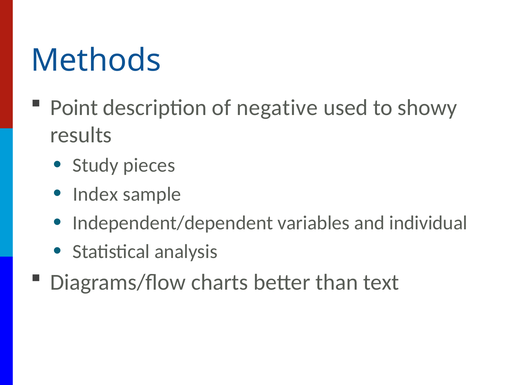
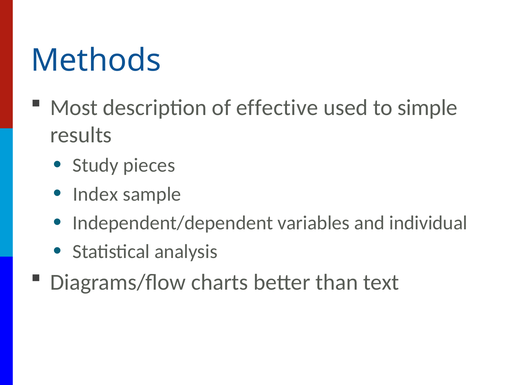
Point: Point -> Most (74, 108)
negative: negative -> effective (277, 108)
showy: showy -> simple (428, 108)
